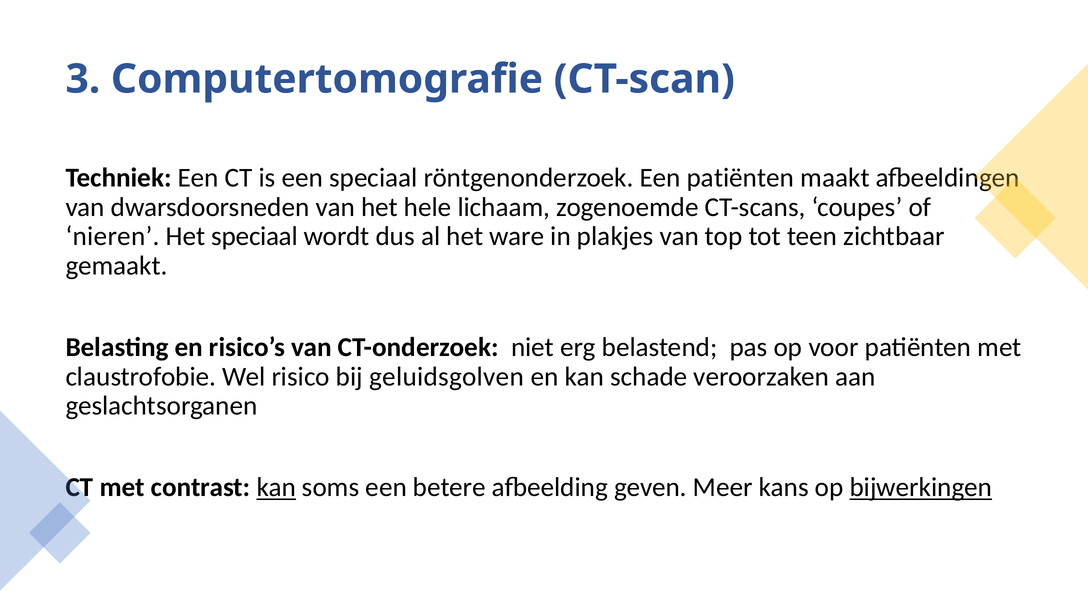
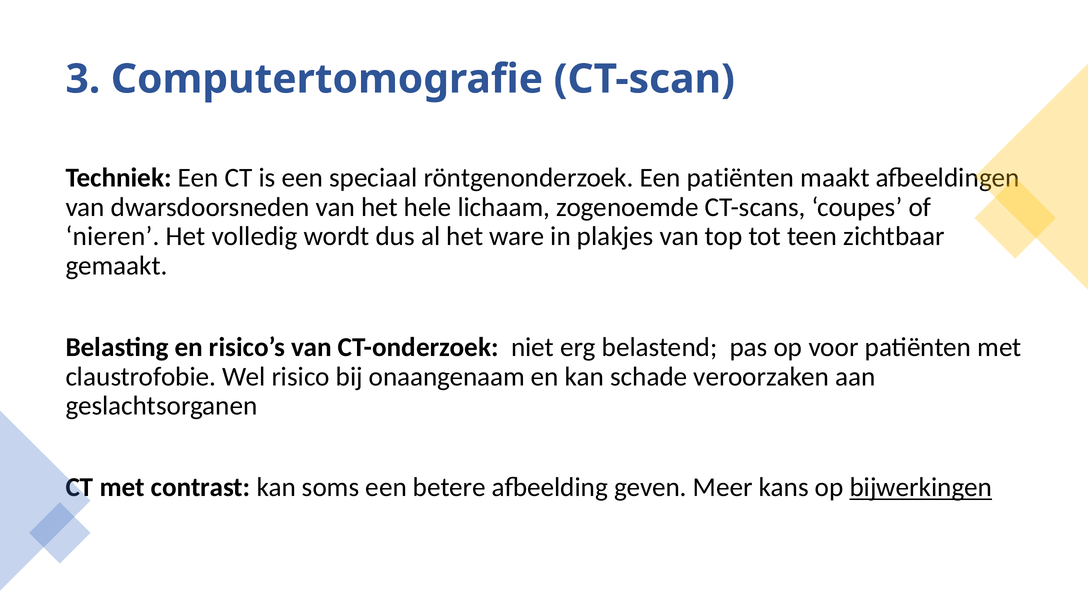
Het speciaal: speciaal -> volledig (255, 236)
geluidsgolven: geluidsgolven -> onaangenaam (447, 377)
kan underline: present -> none (276, 487)
